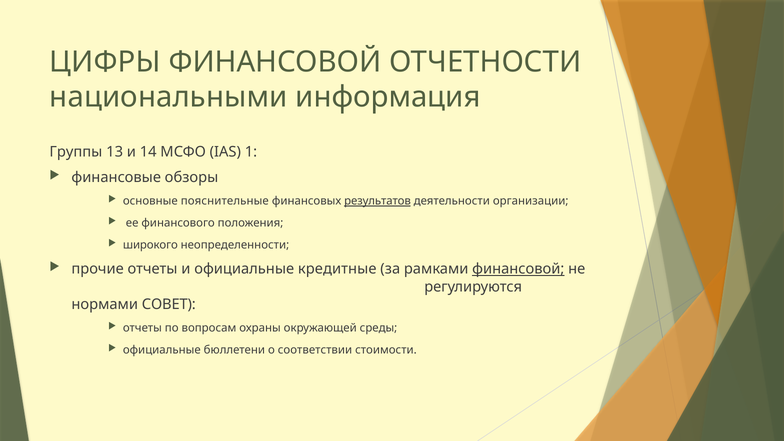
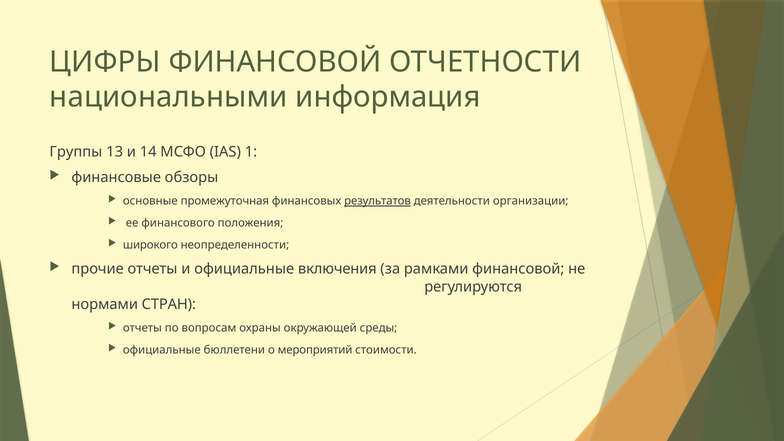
пояснительные: пояснительные -> промежуточная (225, 201)
кредитные: кредитные -> включения (337, 269)
финансовой underline: present -> none (518, 269)
СОВЕТ: СОВЕТ -> СТРАН (169, 304)
соответствии: соответствии -> мероприятий (315, 350)
